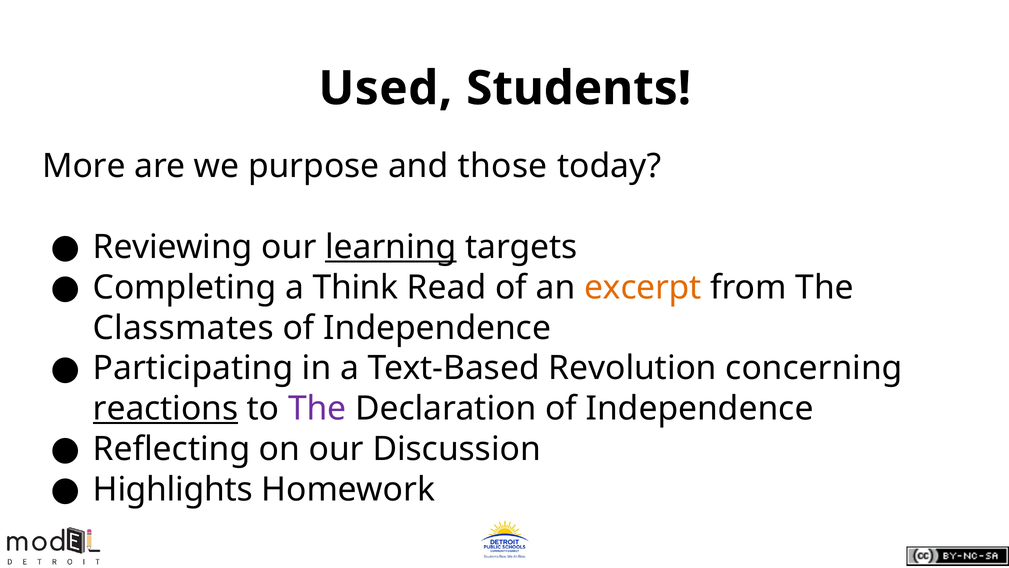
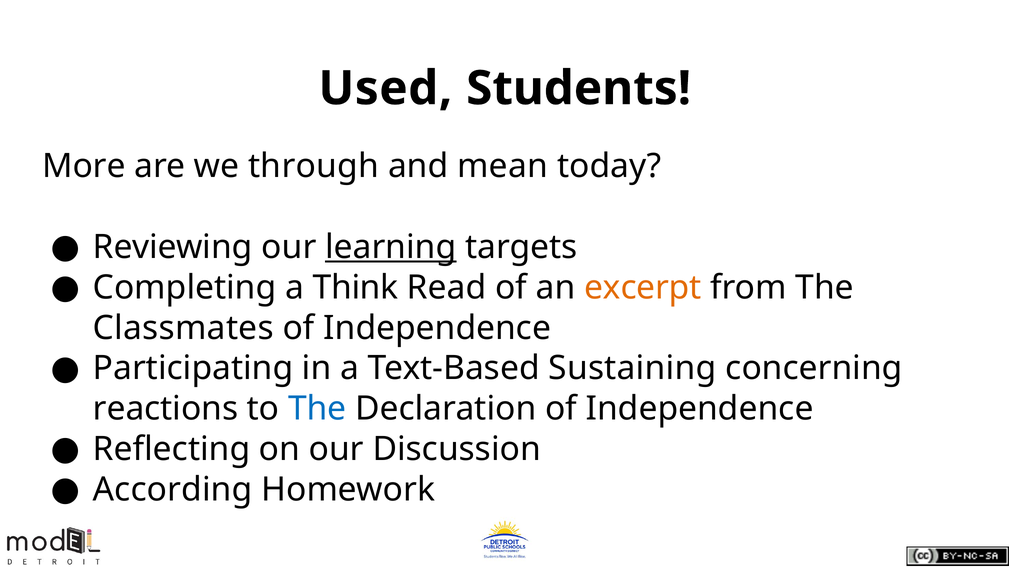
purpose: purpose -> through (314, 166)
those: those -> mean (503, 166)
Revolution: Revolution -> Sustaining (632, 368)
reactions underline: present -> none (166, 408)
The colour: purple -> blue (317, 408)
Highlights: Highlights -> According (173, 489)
